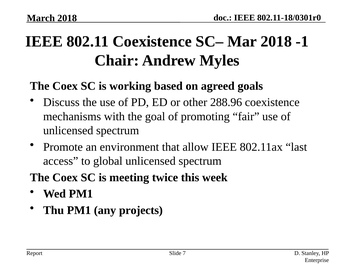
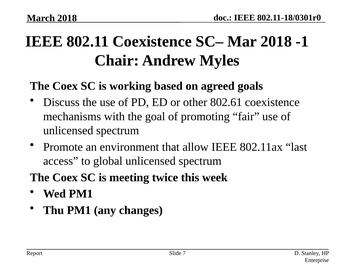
288.96: 288.96 -> 802.61 (226, 102)
projects: projects -> changes (141, 210)
